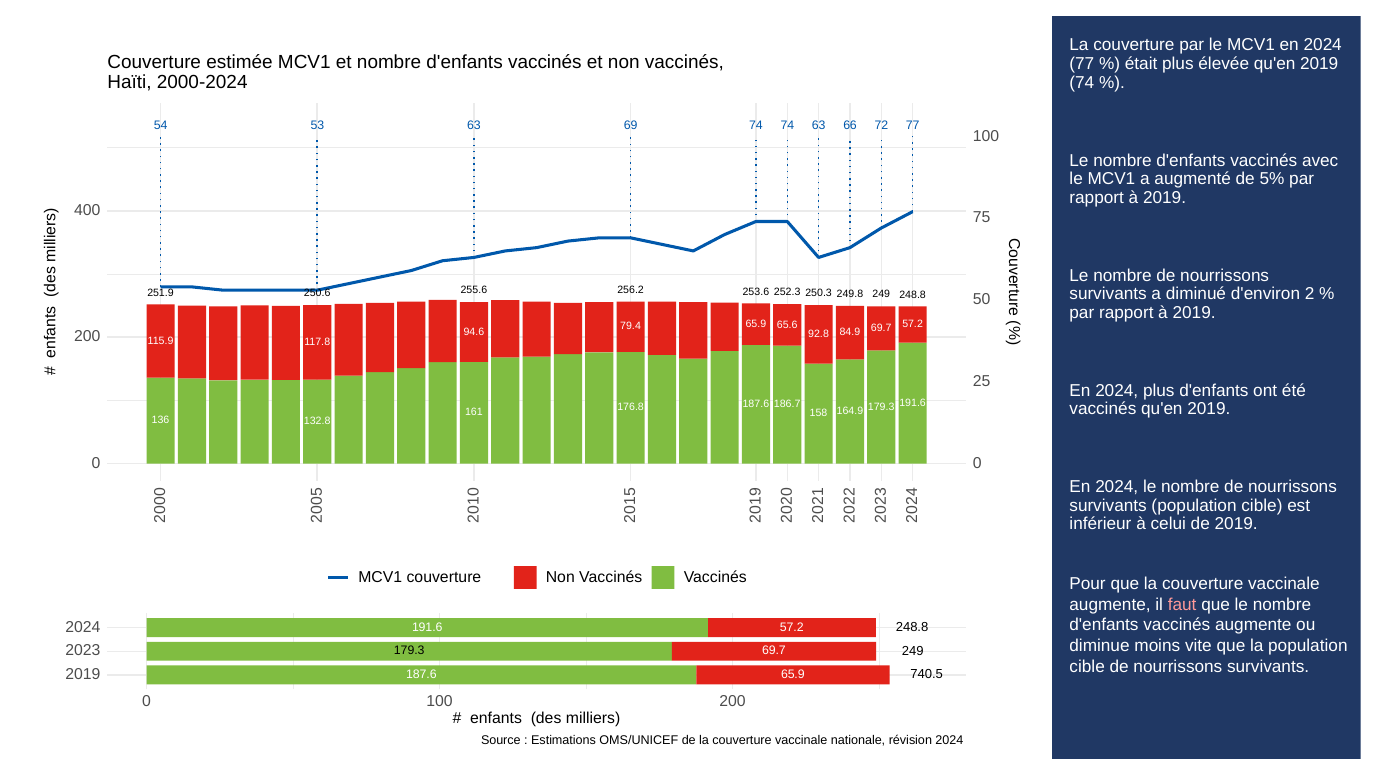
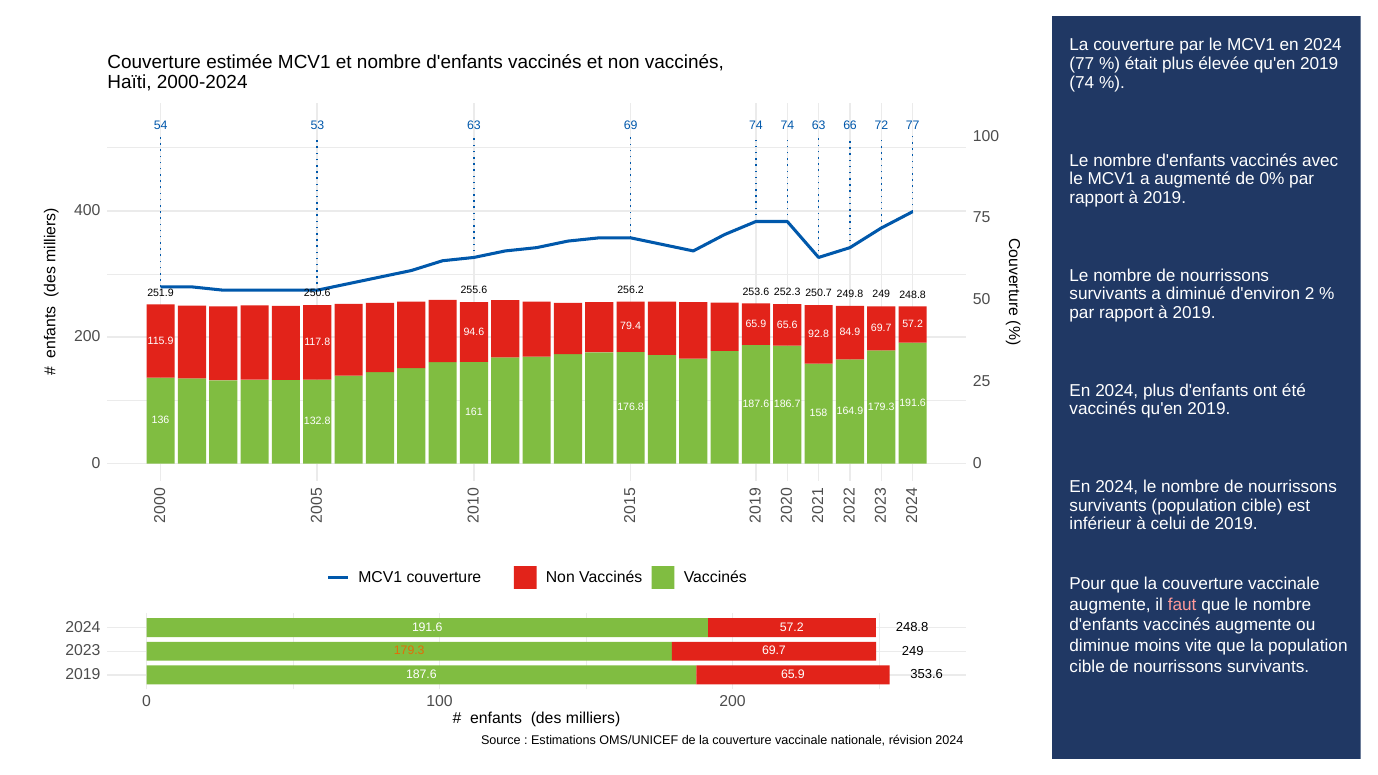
5%: 5% -> 0% (1272, 179)
250.3: 250.3 -> 250.7 (819, 293)
179.3 colour: black -> orange (409, 651)
740.5: 740.5 -> 353.6 (927, 675)
